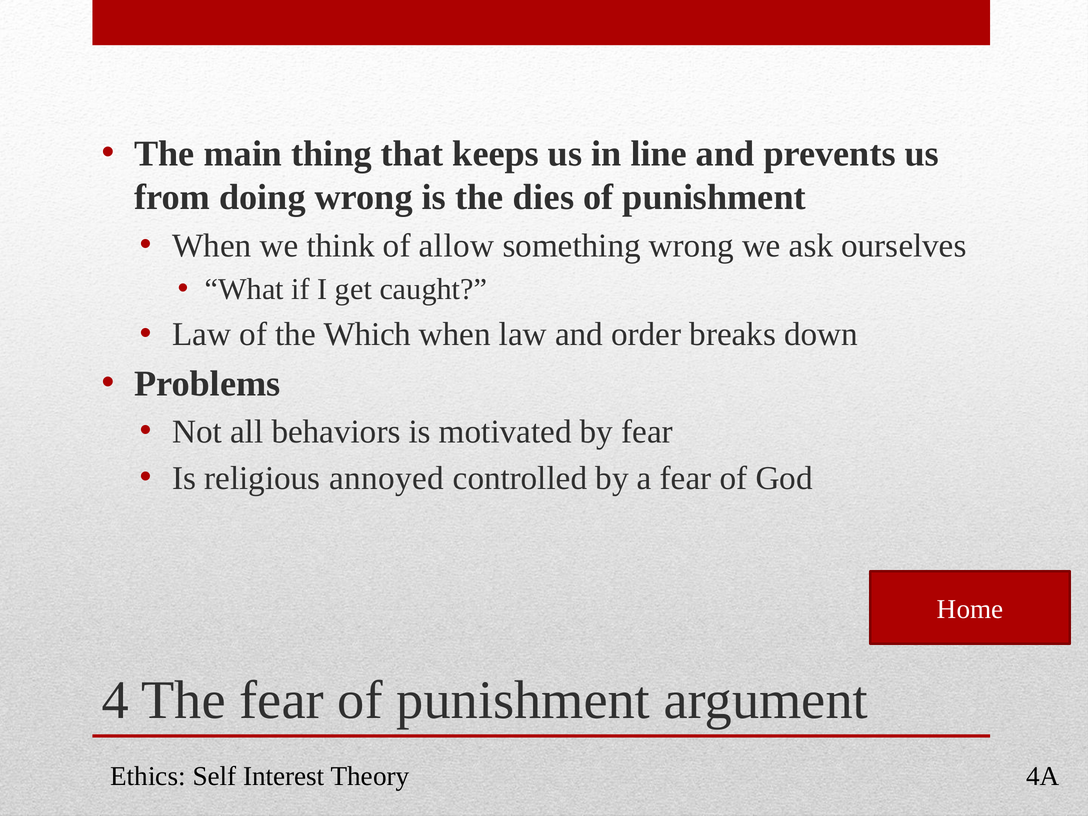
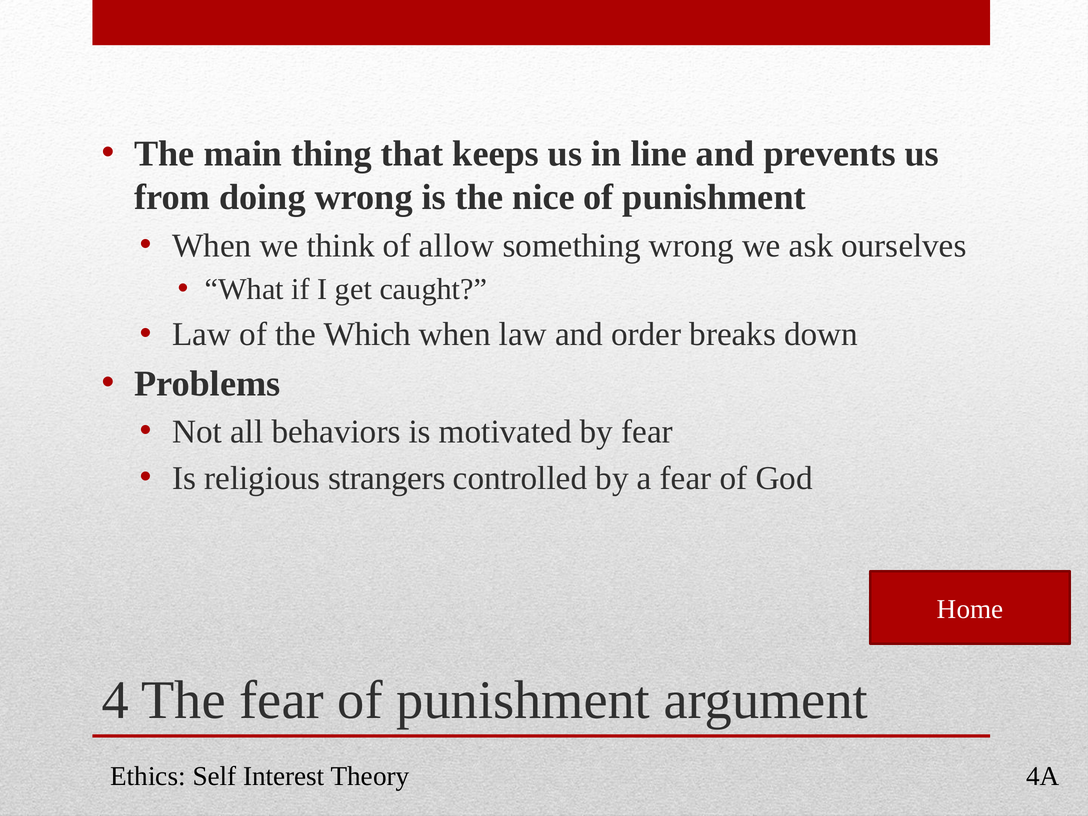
dies: dies -> nice (544, 197)
annoyed: annoyed -> strangers (387, 478)
